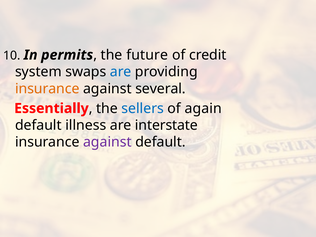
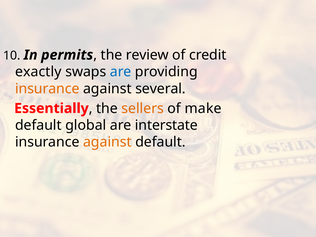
future: future -> review (147, 55)
system: system -> exactly (38, 72)
sellers colour: blue -> orange (143, 108)
again: again -> make (203, 108)
illness: illness -> global (86, 125)
against colour: purple -> orange (107, 142)
